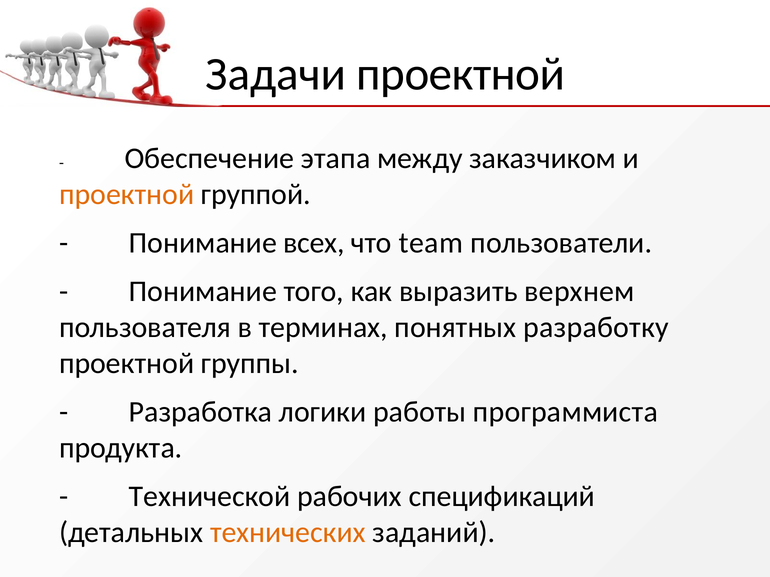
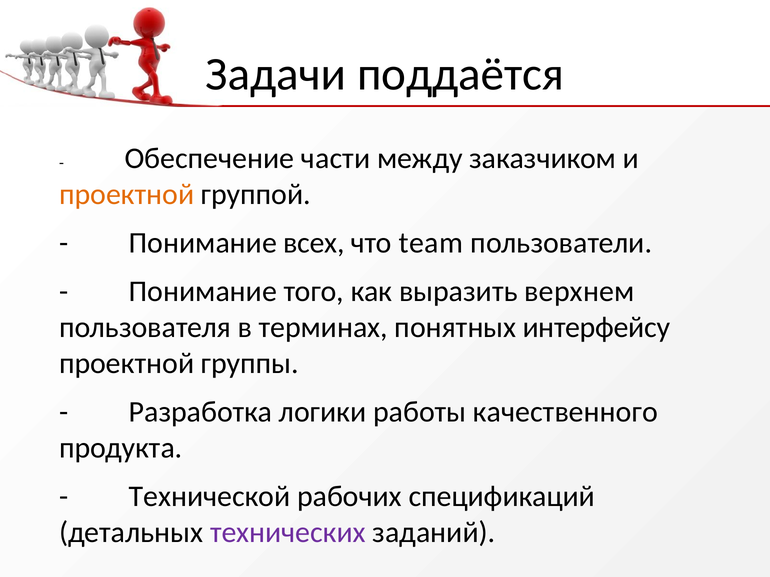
Задачи проектной: проектной -> поддаётся (461, 75)
этапа: этапа -> части (336, 159)
разработку: разработку -> интерфейсу (596, 328)
программиста: программиста -> качественного (565, 412)
технических colour: orange -> purple (288, 533)
